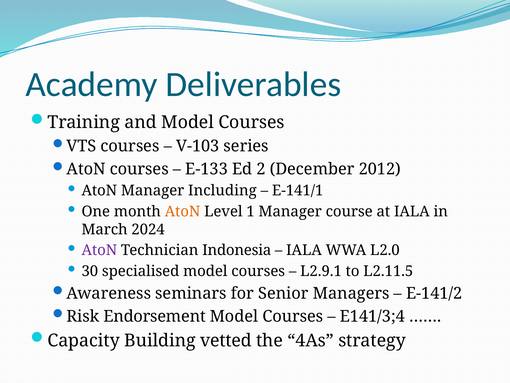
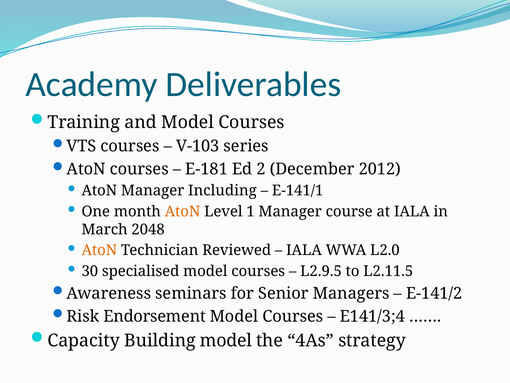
E-133: E-133 -> E-181 (207, 169)
2024: 2024 -> 2048 (148, 229)
AtoN colour: purple -> orange (99, 250)
Indonesia: Indonesia -> Reviewed (237, 250)
L2.9.1: L2.9.1 -> L2.9.5 (321, 271)
Building vetted: vetted -> model (226, 340)
